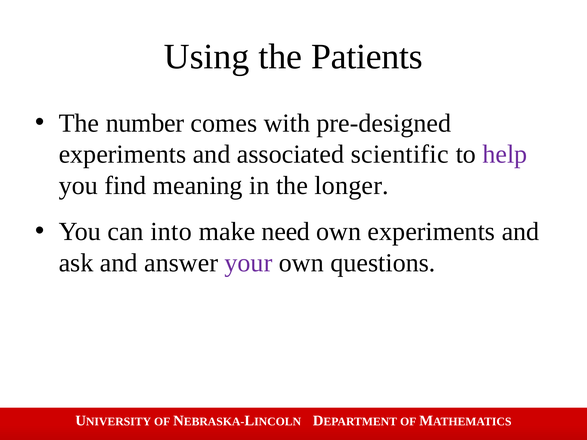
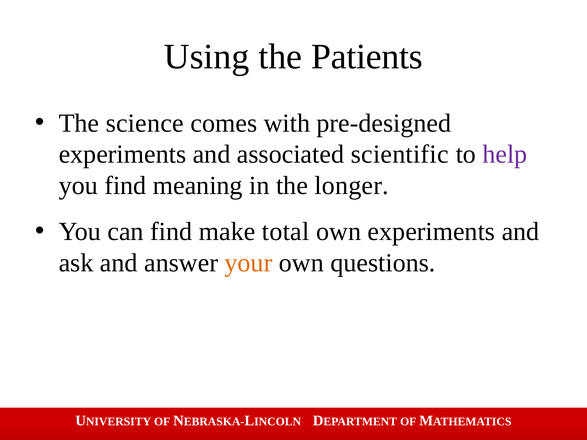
number: number -> science (145, 123)
can into: into -> find (171, 232)
need: need -> total (286, 232)
your colour: purple -> orange (248, 263)
